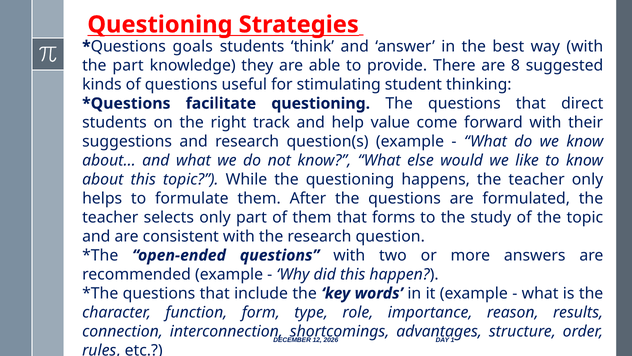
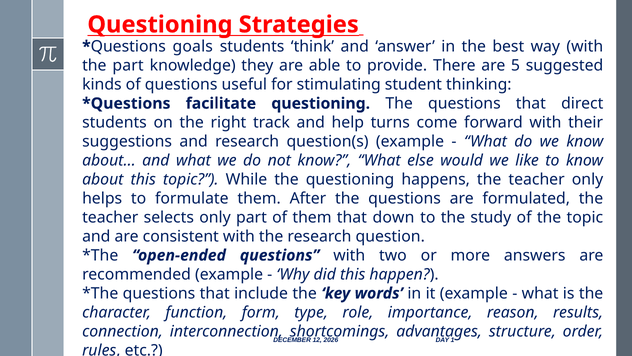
8: 8 -> 5 (516, 65)
value: value -> turns (390, 122)
forms: forms -> down (393, 217)
